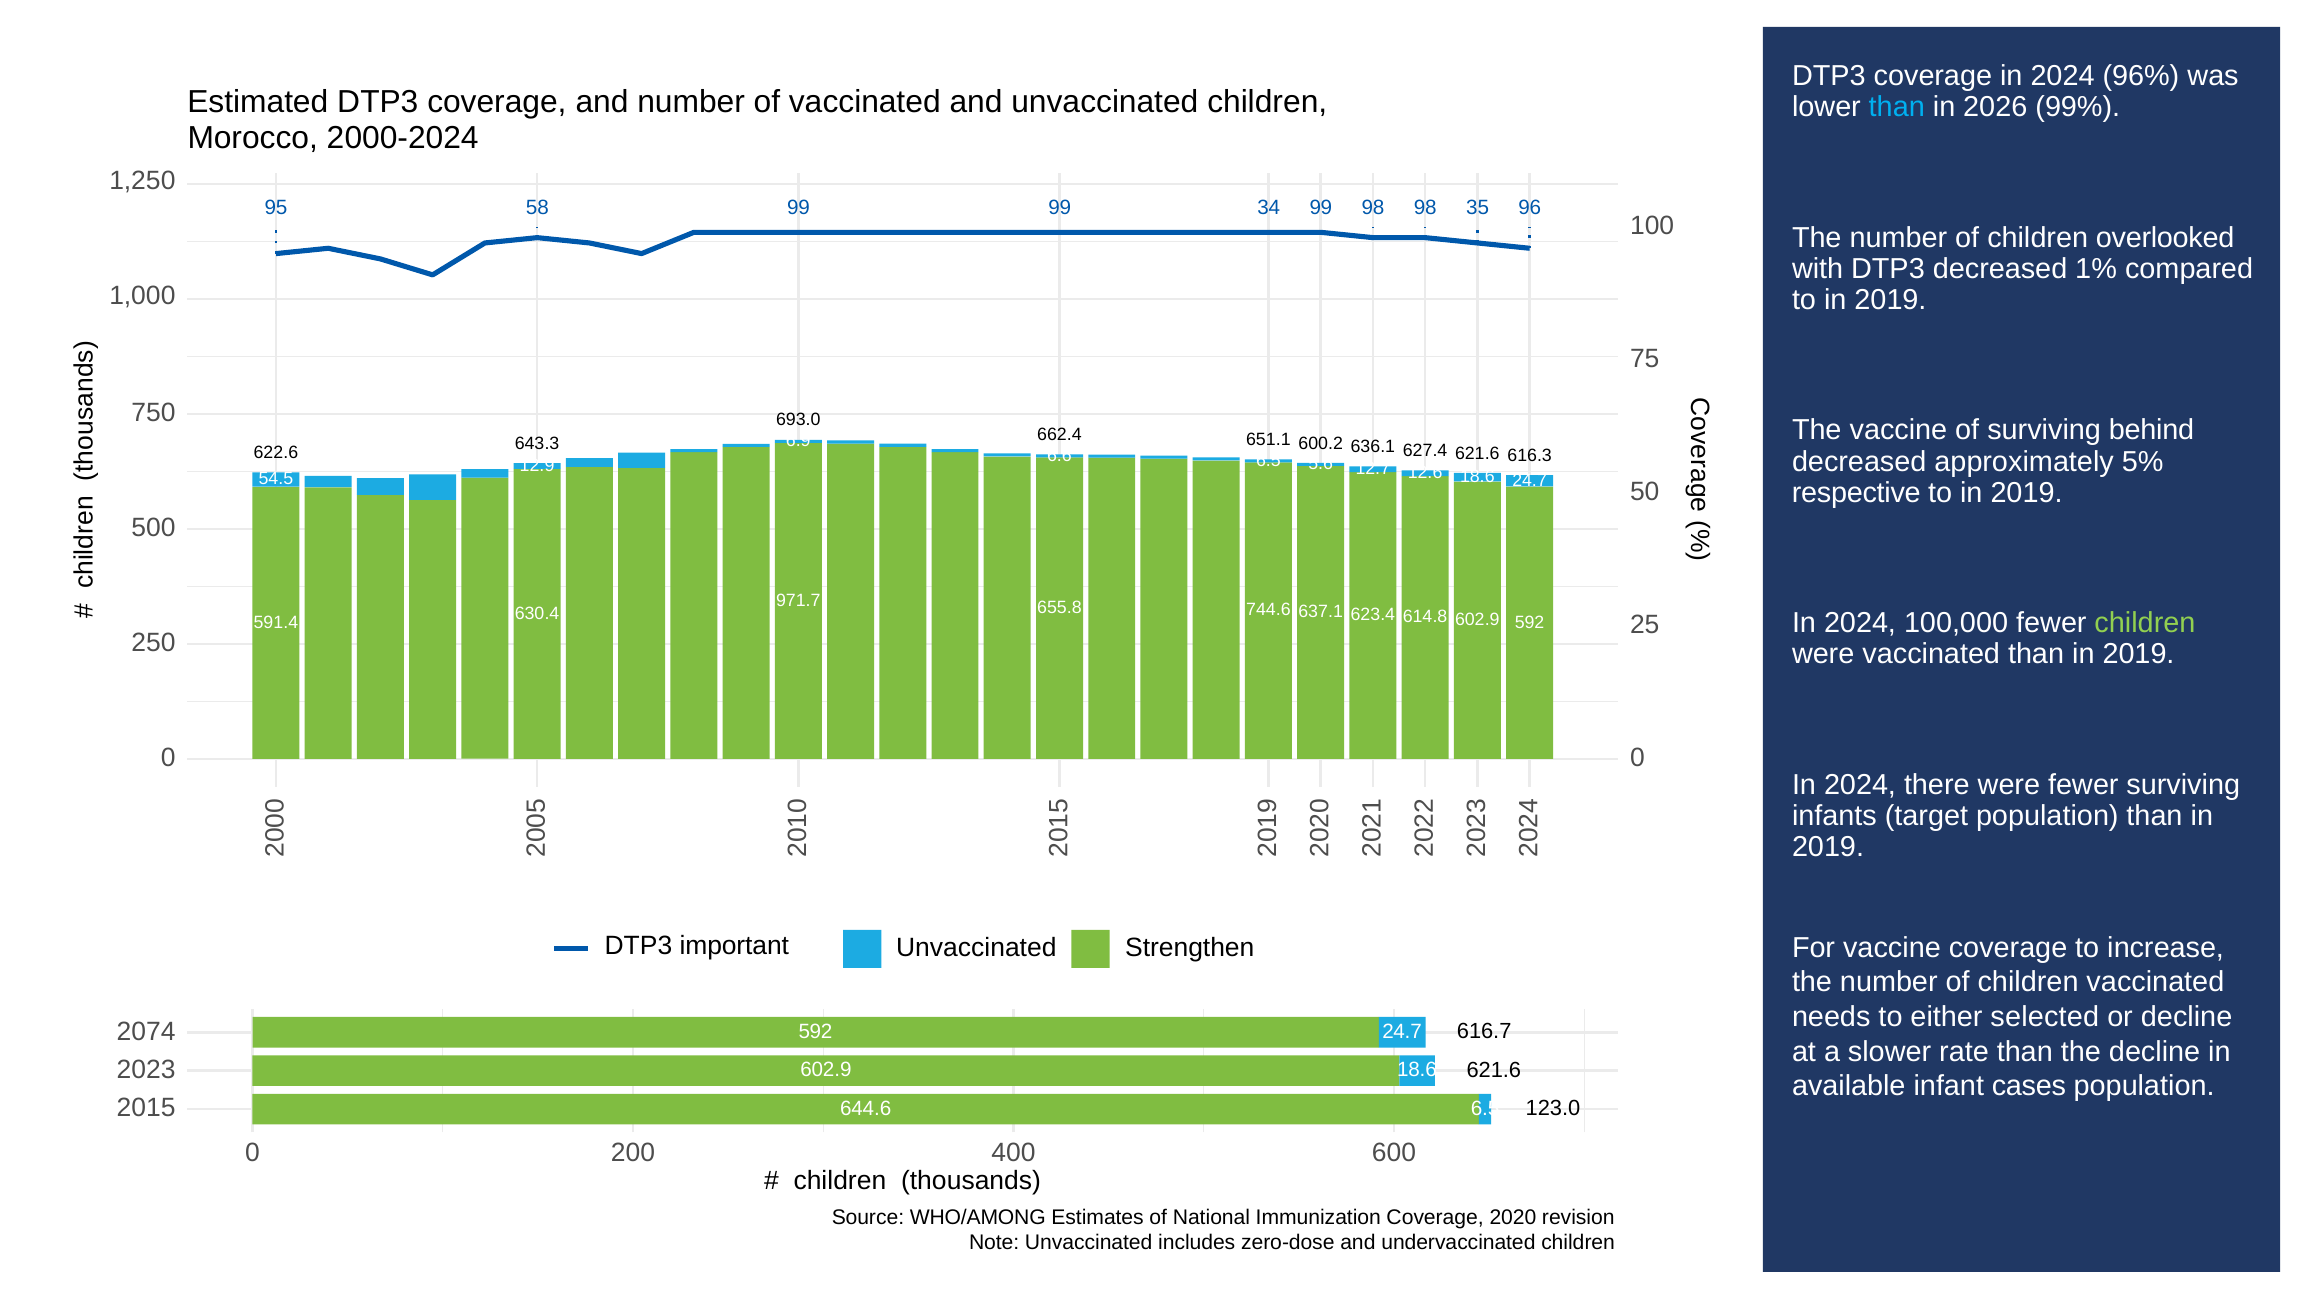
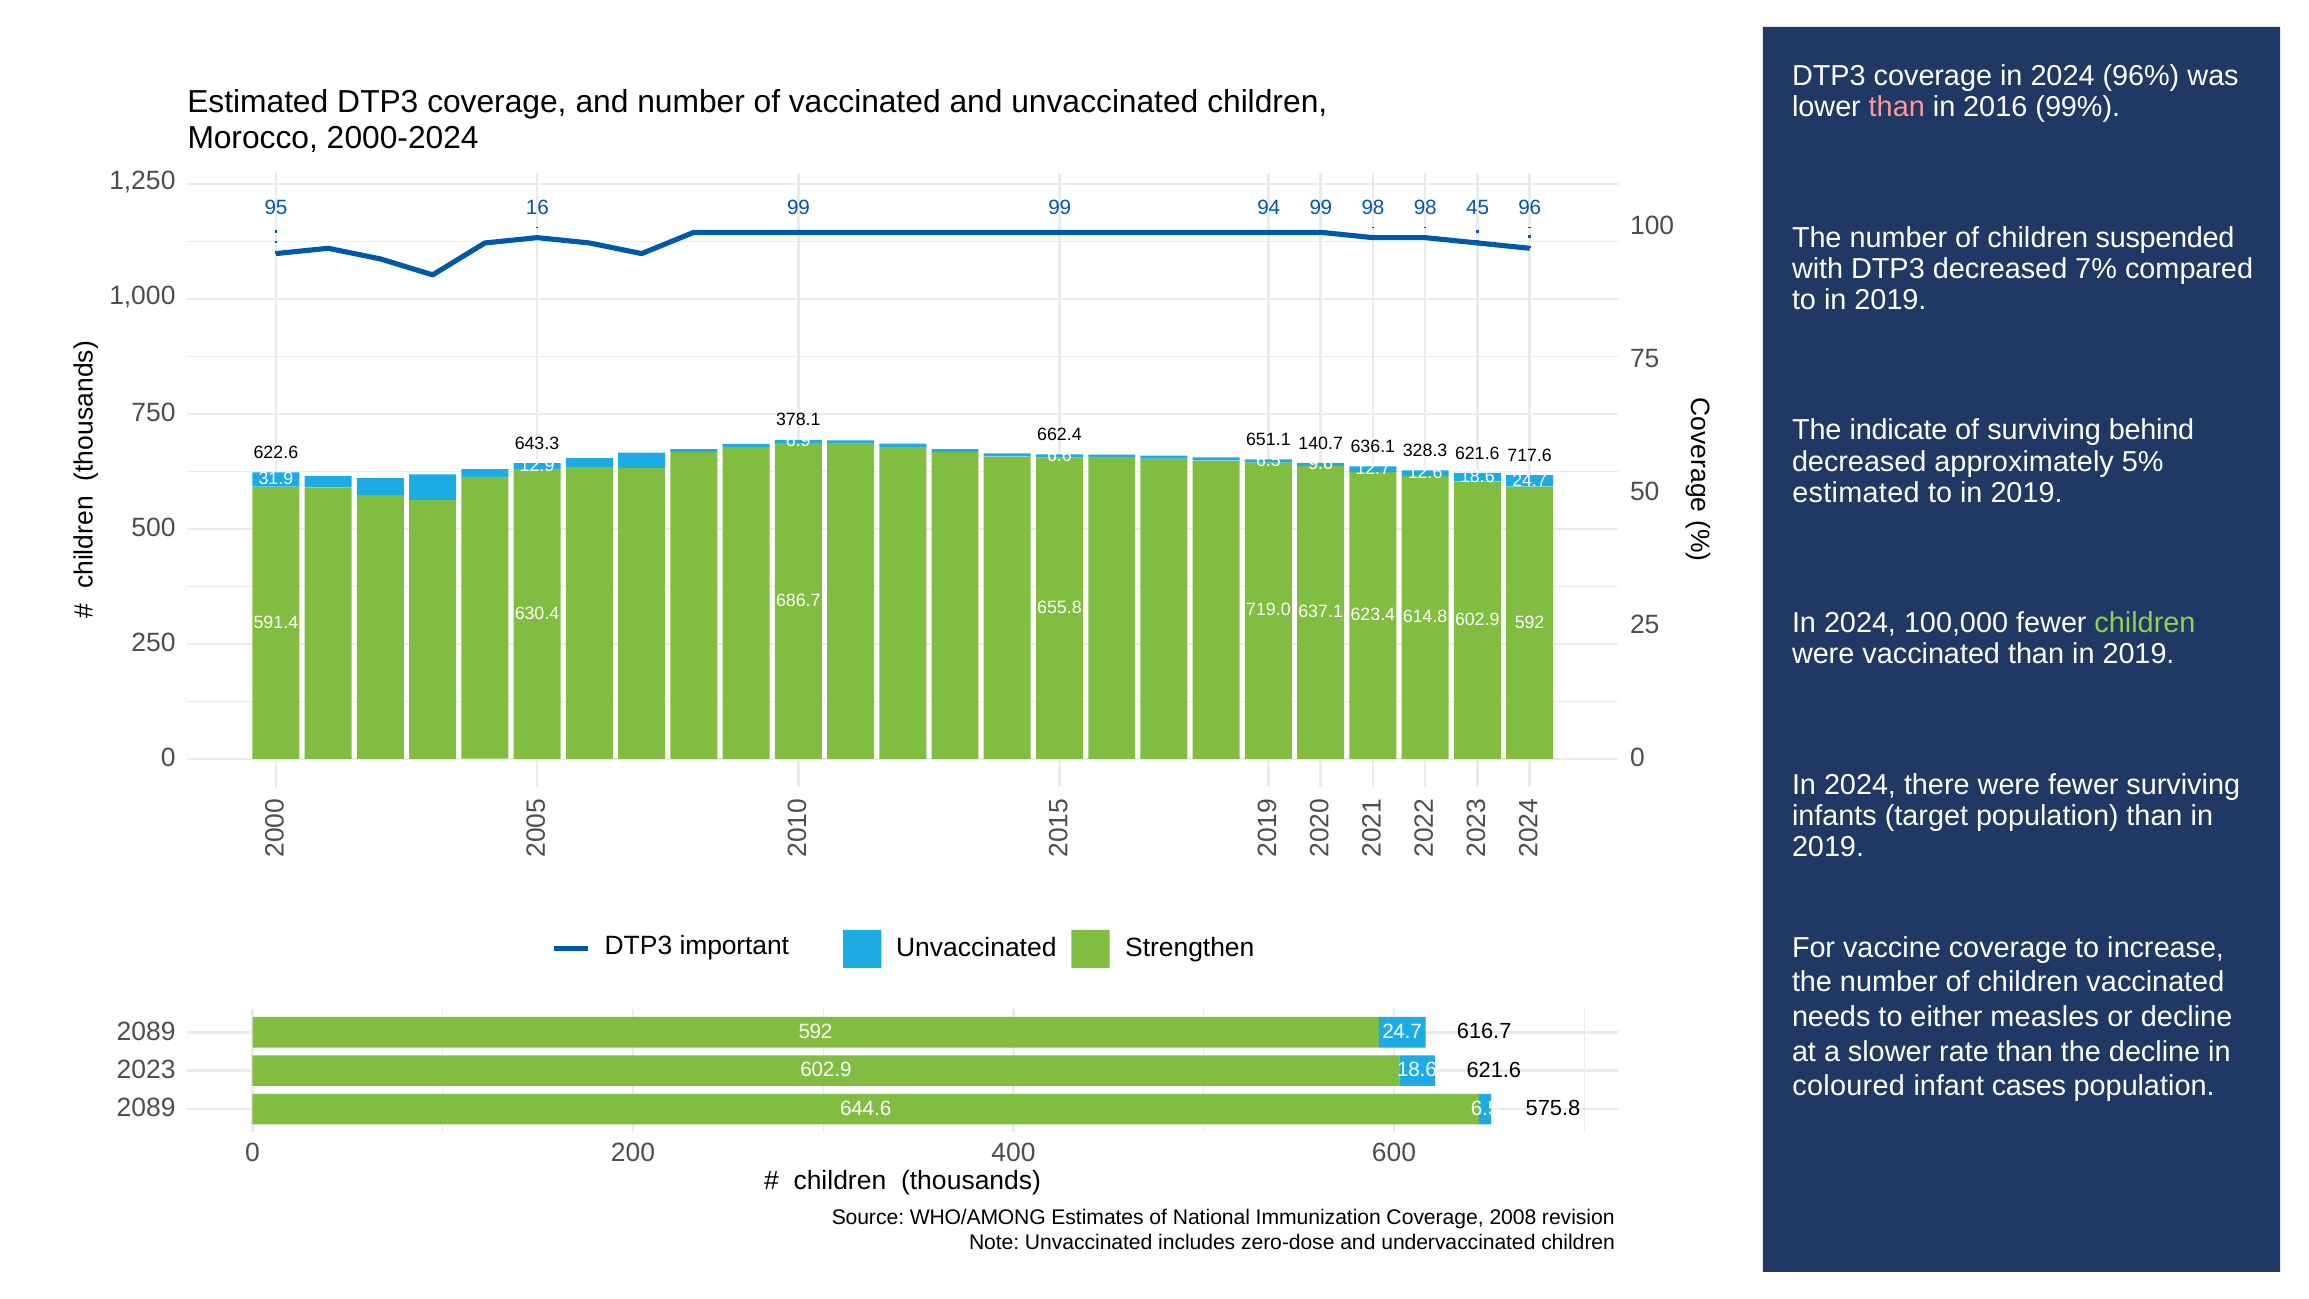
than colour: light blue -> pink (1897, 107)
2026: 2026 -> 2016 (1995, 107)
58: 58 -> 16 (537, 208)
34: 34 -> 94 (1269, 208)
35: 35 -> 45 (1478, 208)
overlooked: overlooked -> suspended (2165, 238)
1%: 1% -> 7% (2096, 269)
693.0: 693.0 -> 378.1 (798, 420)
The vaccine: vaccine -> indicate (1899, 430)
600.2: 600.2 -> 140.7 (1321, 443)
627.4: 627.4 -> 328.3 (1425, 451)
616.3: 616.3 -> 717.6 (1530, 455)
5.6: 5.6 -> 9.6 (1321, 464)
54.5: 54.5 -> 31.9 (276, 479)
respective: respective -> estimated (1856, 493)
971.7: 971.7 -> 686.7 (798, 600)
744.6: 744.6 -> 719.0 (1268, 610)
selected: selected -> measles (2045, 1017)
2074: 2074 -> 2089 (146, 1031)
available: available -> coloured (1849, 1086)
2015: 2015 -> 2089 (146, 1108)
123.0: 123.0 -> 575.8 (1553, 1108)
2020: 2020 -> 2008 (1513, 1217)
